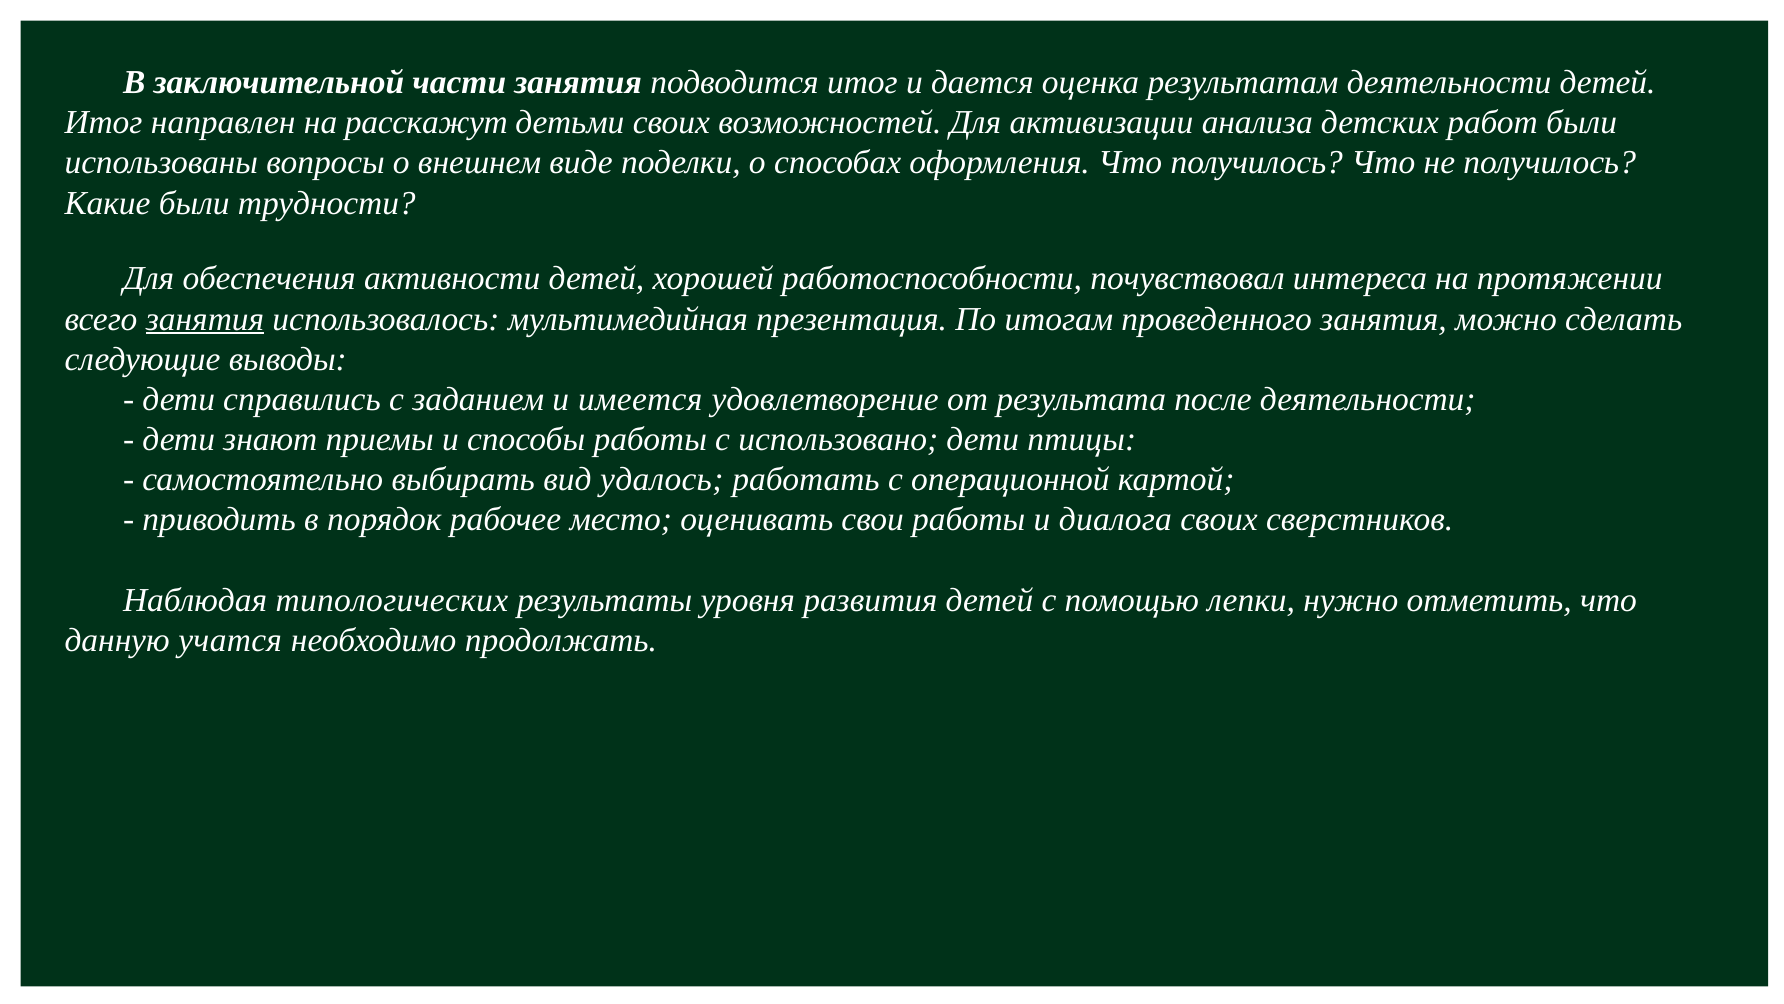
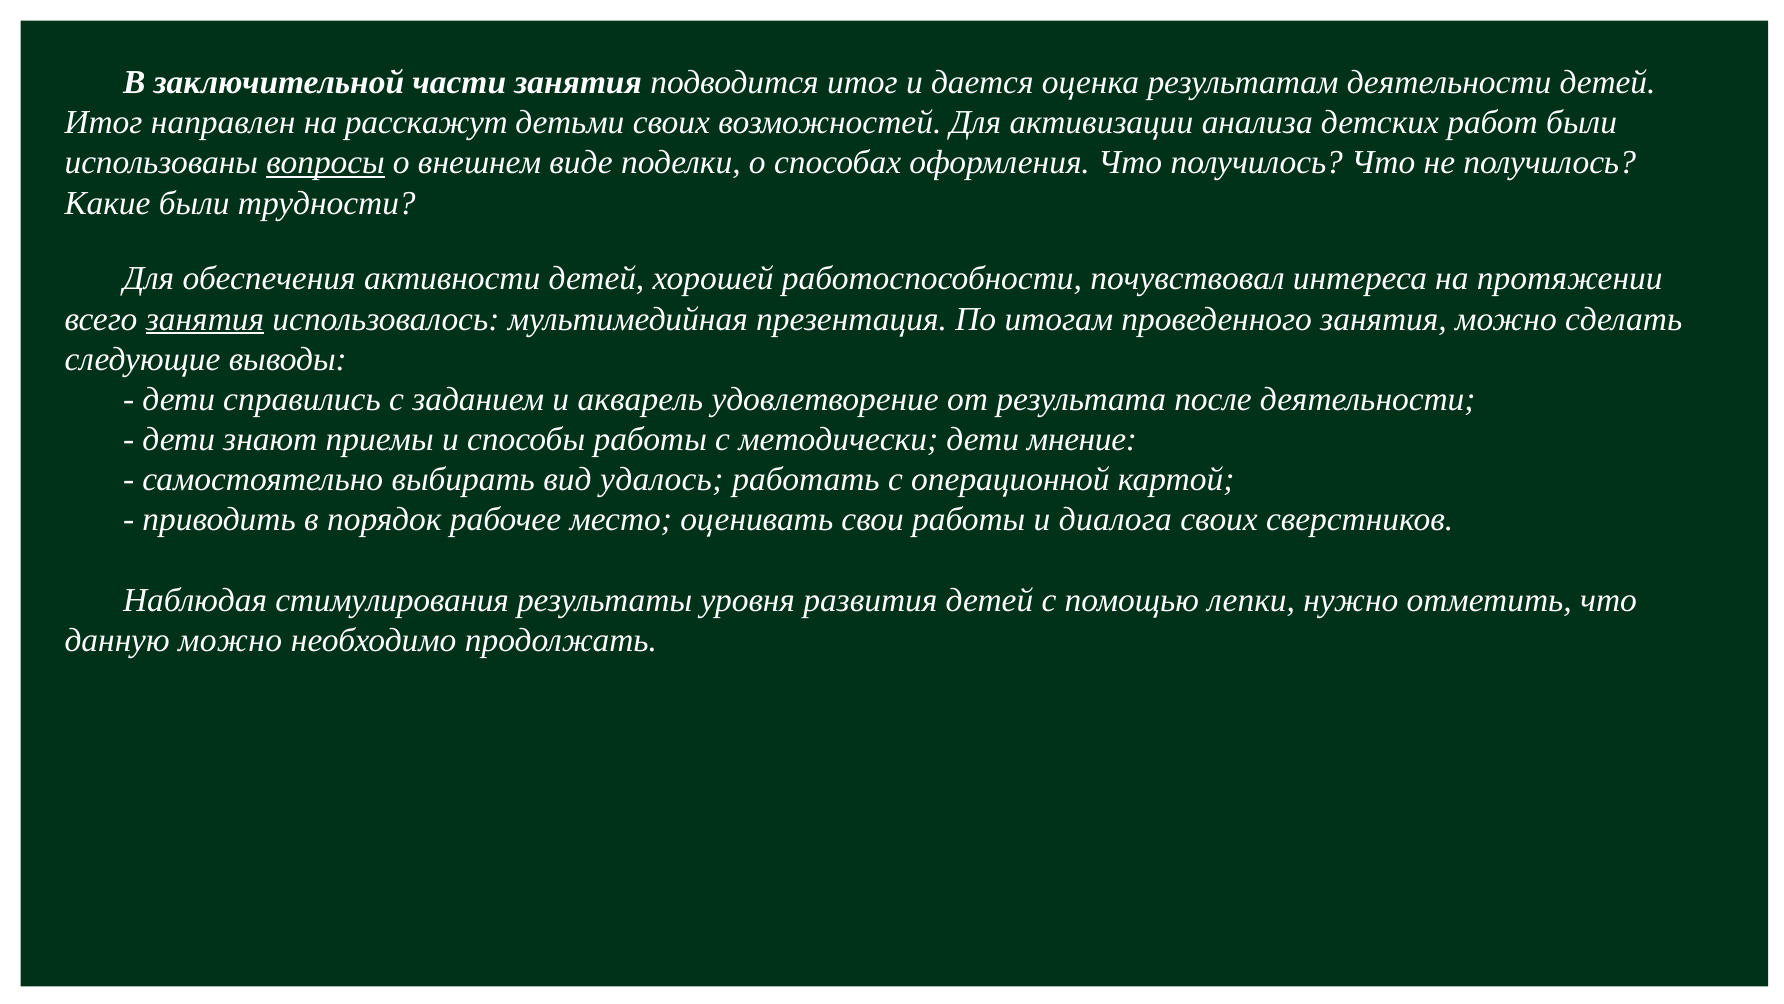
вопросы underline: none -> present (326, 163)
имеется: имеется -> акварель (640, 399)
использовано: использовано -> методически (838, 439)
птицы: птицы -> мнение (1082, 439)
типологических: типологических -> стимулирования (392, 600)
данную учатся: учатся -> можно (230, 640)
